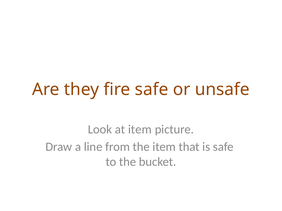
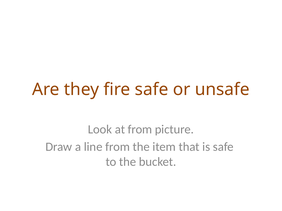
at item: item -> from (140, 130)
